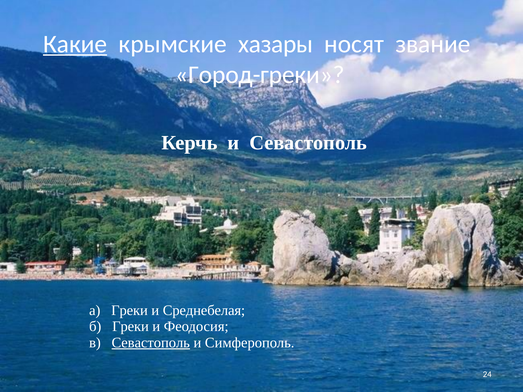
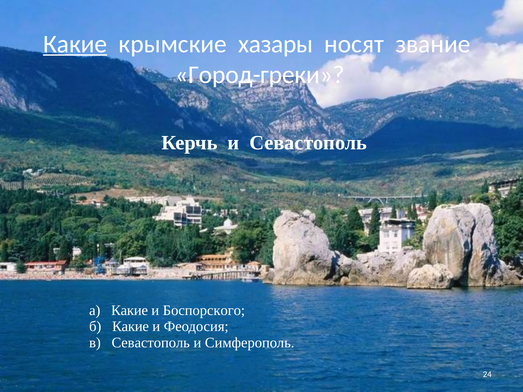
а Греки: Греки -> Какие (130, 311)
Среднебелая: Среднебелая -> Боспорского (204, 311)
б Греки: Греки -> Какие (131, 327)
Севастополь underline: present -> none (151, 343)
